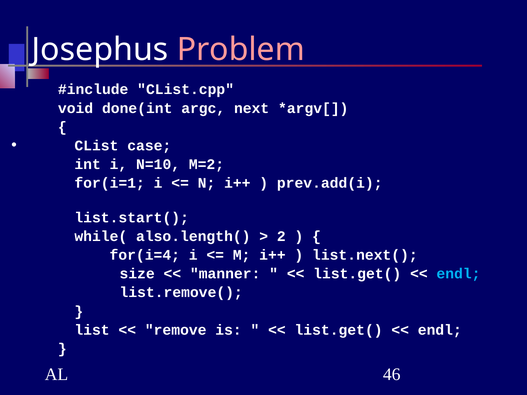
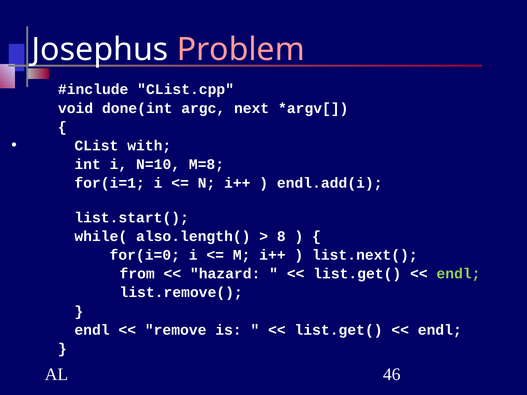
case: case -> with (149, 146)
M=2: M=2 -> M=8 (206, 164)
prev.add(i: prev.add(i -> endl.add(i (330, 183)
2: 2 -> 8 (281, 236)
for(i=4: for(i=4 -> for(i=0 (145, 255)
size: size -> from (137, 274)
manner: manner -> hazard (225, 274)
endl colour: light blue -> light green (458, 274)
list: list -> endl (92, 330)
